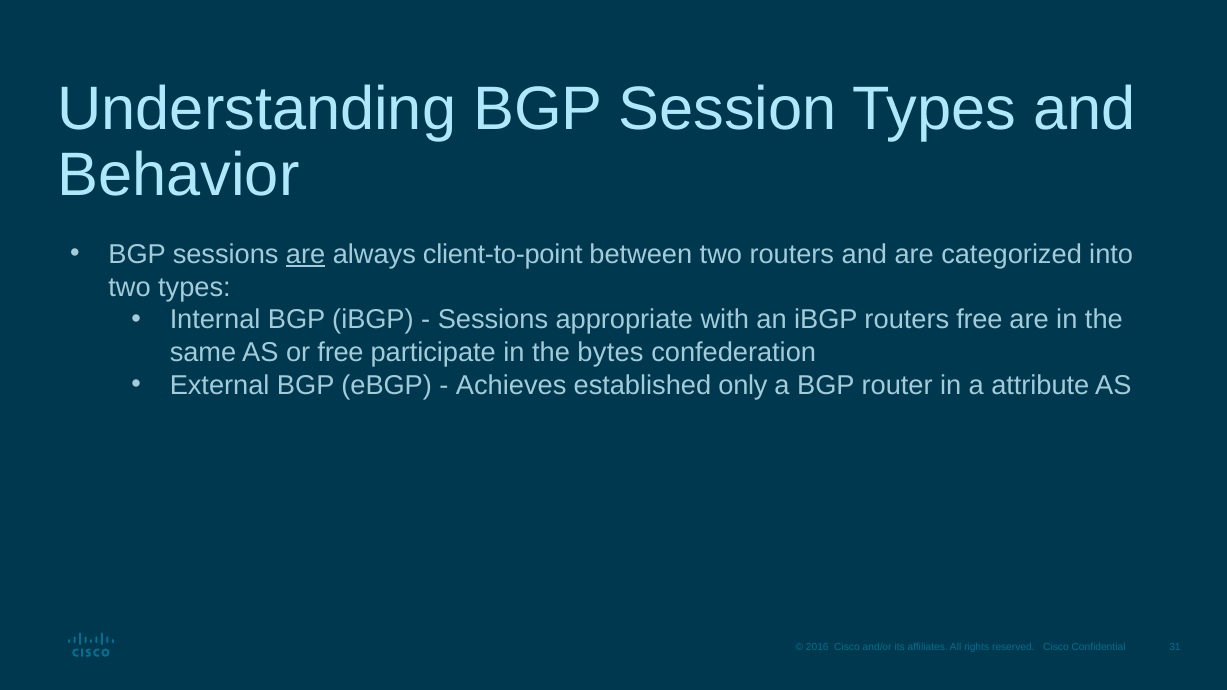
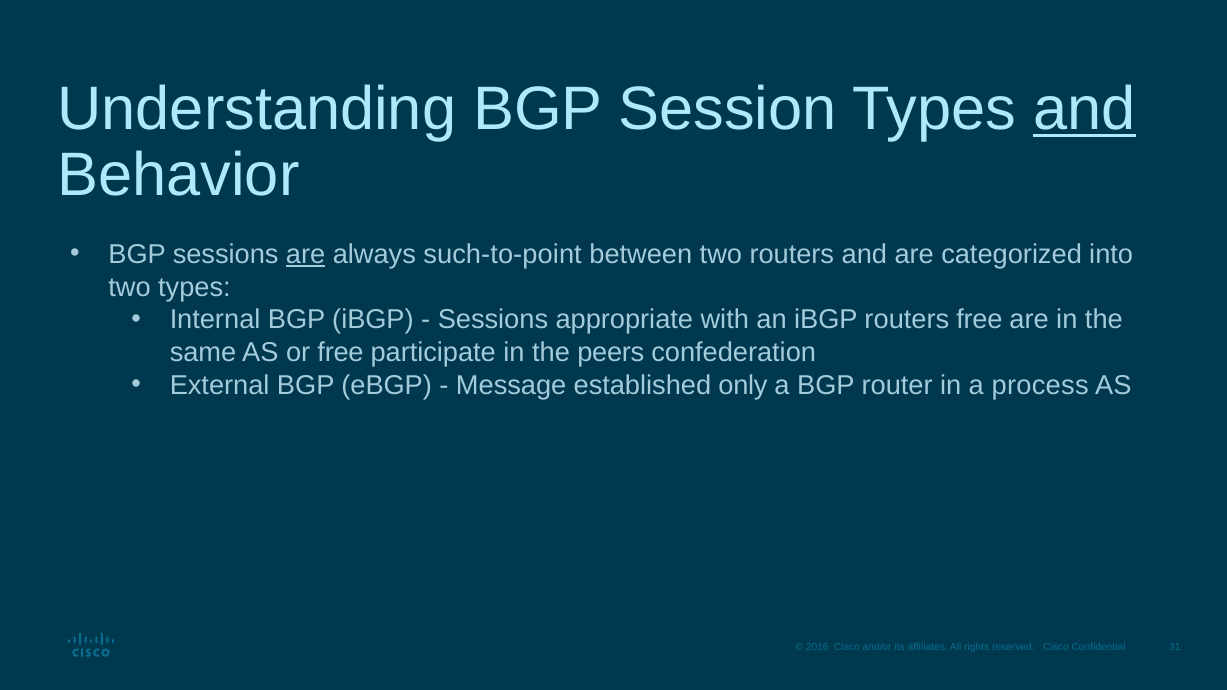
and underline: none -> present (1084, 109)
client-to-point: client-to-point -> such-to-point (503, 255)
bytes: bytes -> peers (611, 353)
Achieves: Achieves -> Message (511, 385)
attribute: attribute -> process (1040, 385)
